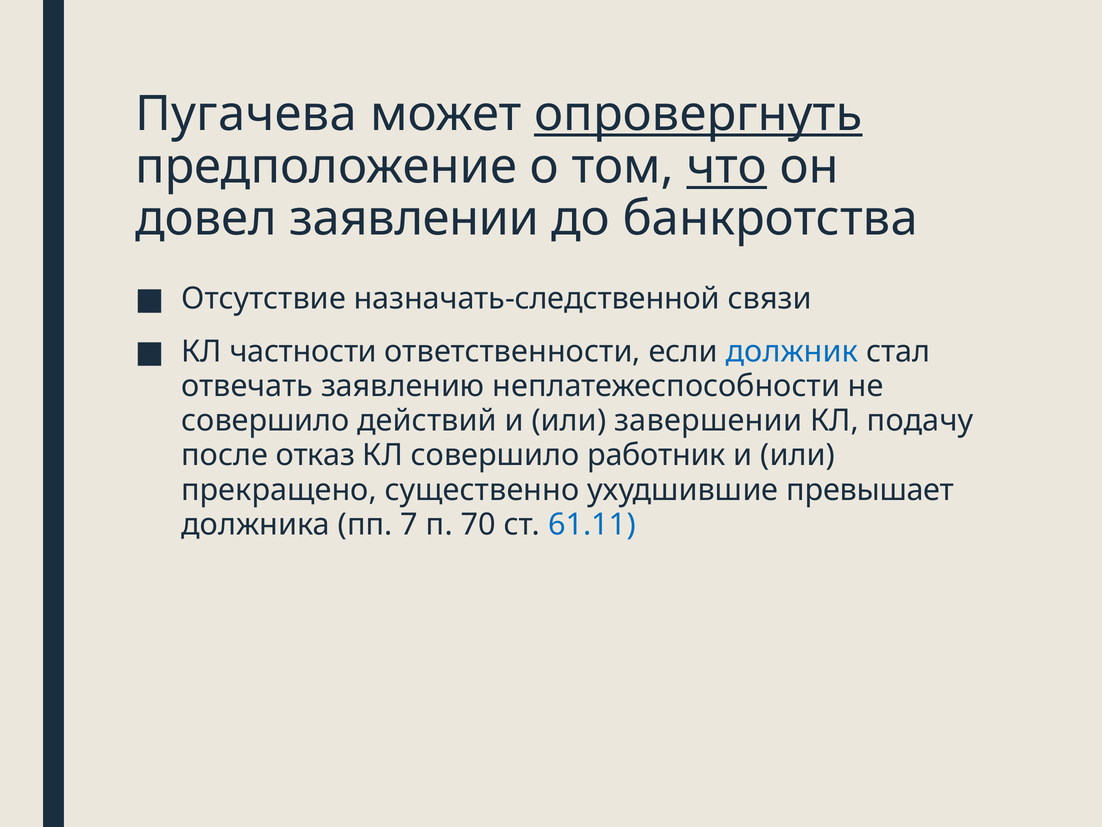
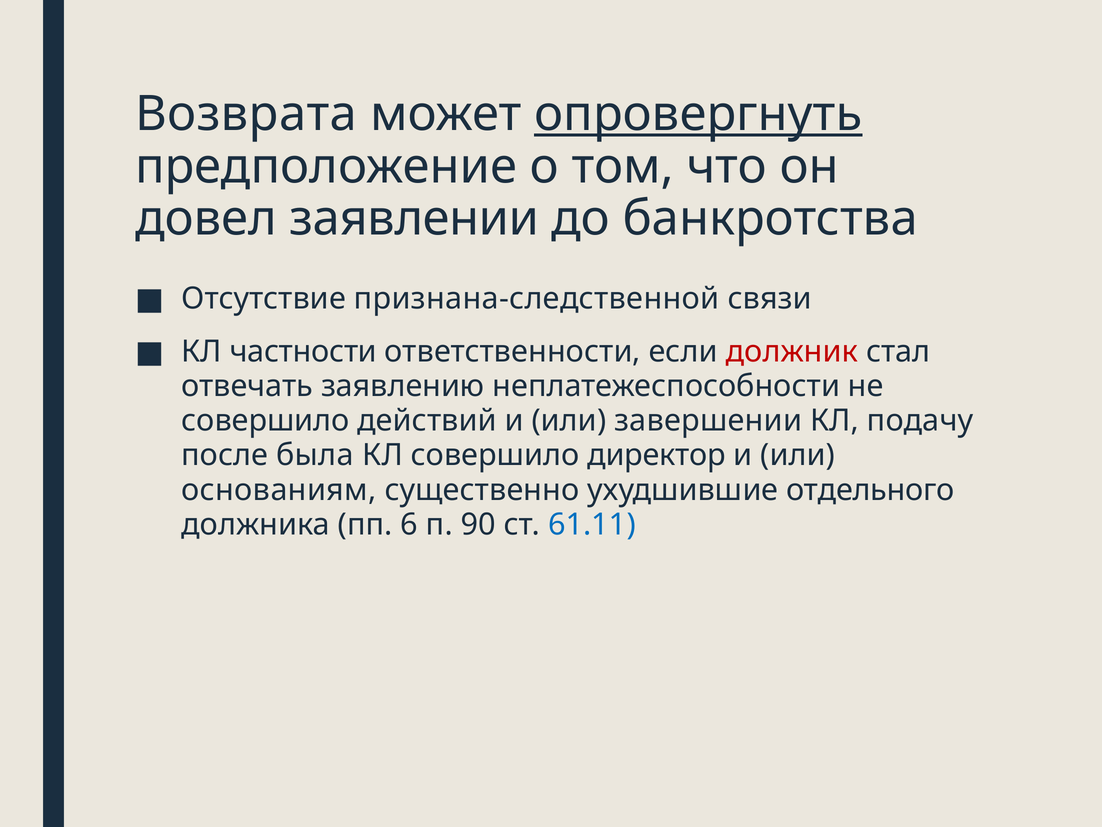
Пугачева: Пугачева -> Возврата (246, 114)
что underline: present -> none (727, 166)
назначать-следственной: назначать-следственной -> признана-следственной (537, 299)
должник colour: blue -> red (792, 351)
отказ: отказ -> была (315, 455)
работник: работник -> директор (657, 455)
прекращено: прекращено -> основаниям (279, 490)
превышает: превышает -> отдельного (870, 490)
7: 7 -> 6 (409, 524)
70: 70 -> 90 (478, 524)
